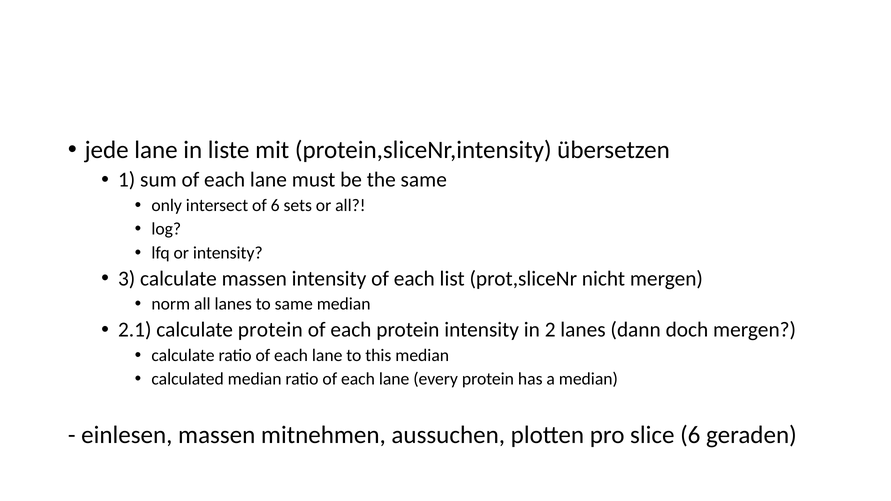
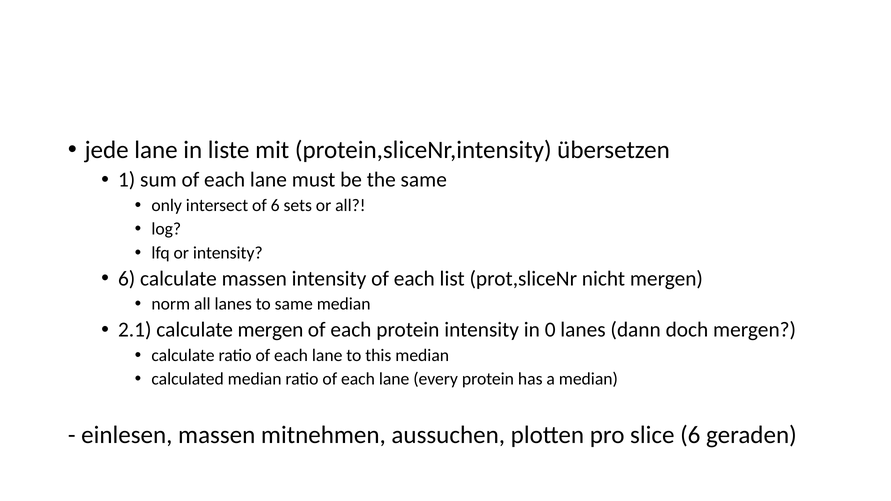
3: 3 -> 6 (127, 279)
calculate protein: protein -> mergen (270, 330)
2: 2 -> 0 (550, 330)
